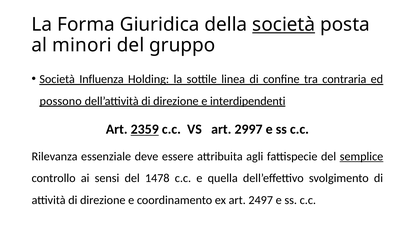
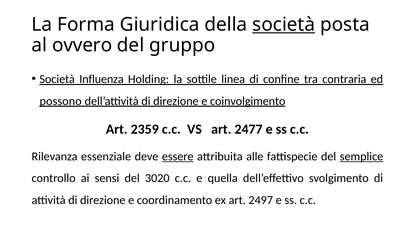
minori: minori -> ovvero (82, 45)
interdipendenti: interdipendenti -> coinvolgimento (248, 101)
2359 underline: present -> none (145, 129)
2997: 2997 -> 2477 (249, 129)
essere underline: none -> present (178, 156)
agli: agli -> alle (255, 156)
1478: 1478 -> 3020 (157, 178)
